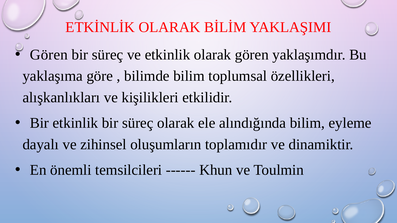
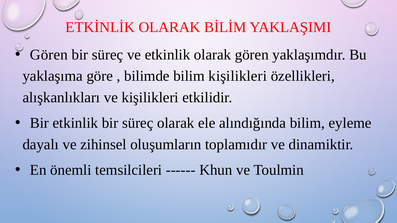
bilim toplumsal: toplumsal -> kişilikleri (238, 76)
